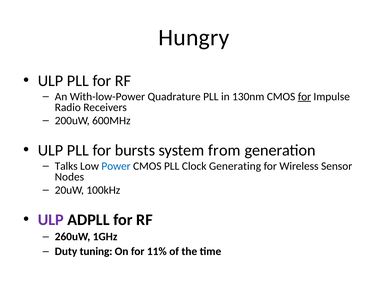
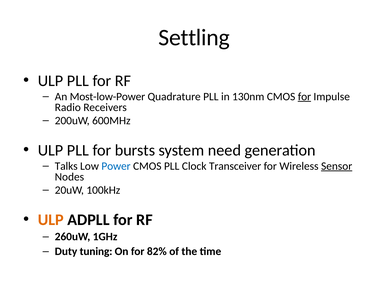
Hungry: Hungry -> Settling (194, 38)
With-low-Power: With-low-Power -> Most-low-Power (107, 97)
from: from -> need (224, 150)
Generating: Generating -> Transceiver (235, 166)
Sensor underline: none -> present (337, 166)
ULP colour: purple -> orange (51, 220)
11%: 11% -> 82% (157, 251)
